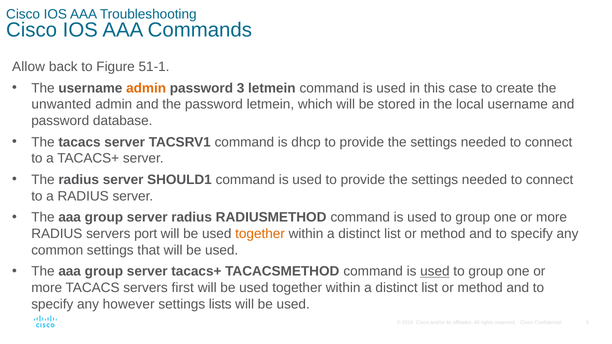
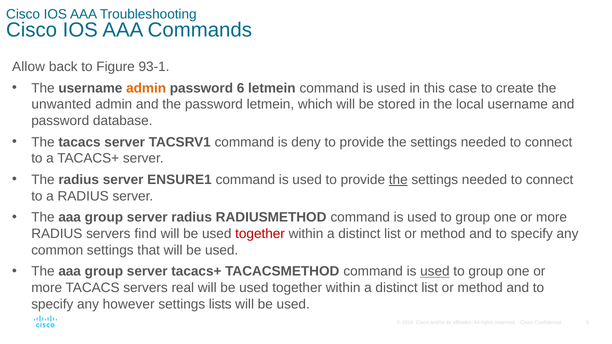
51-1: 51-1 -> 93-1 (154, 67)
3: 3 -> 6 (241, 88)
dhcp: dhcp -> deny (306, 142)
SHOULD1: SHOULD1 -> ENSURE1 (179, 180)
the underline: none -> present (398, 180)
port: port -> find (146, 234)
together colour: orange -> red (260, 234)
first: first -> real (183, 288)
